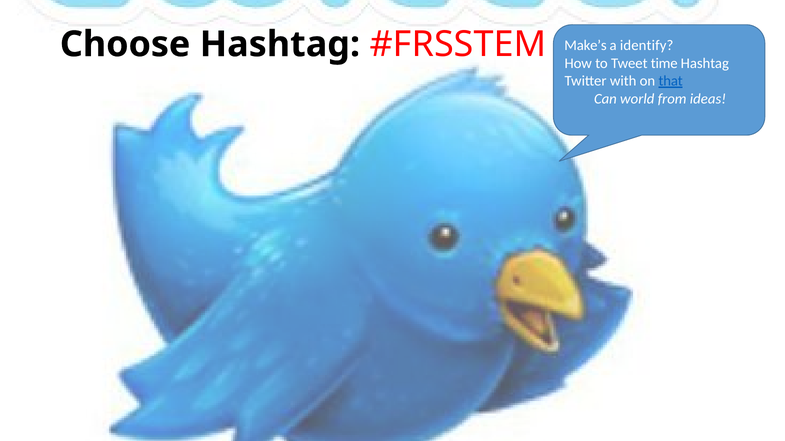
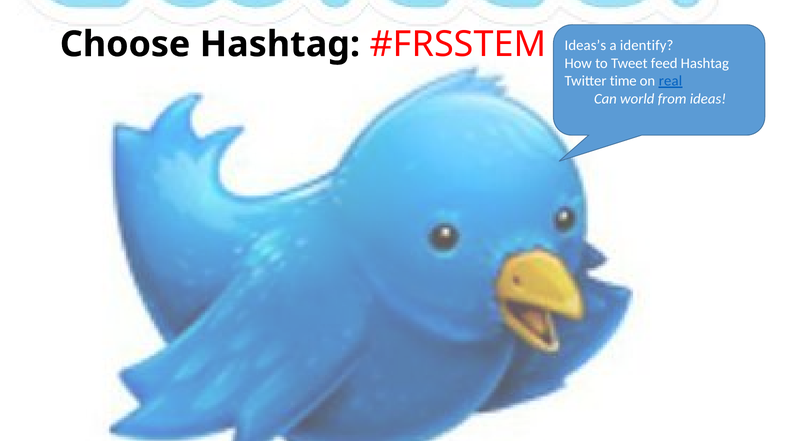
Make’s: Make’s -> Ideas’s (585, 46)
time: time -> feed (664, 63)
with: with -> time (623, 81)
that: that -> real (670, 81)
